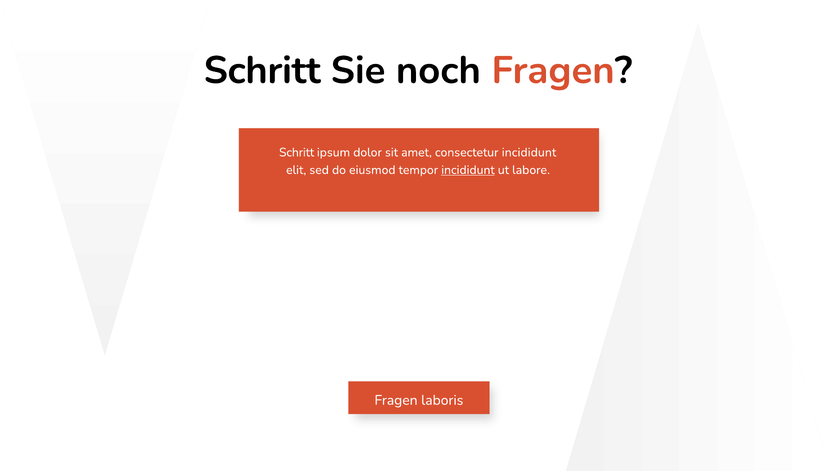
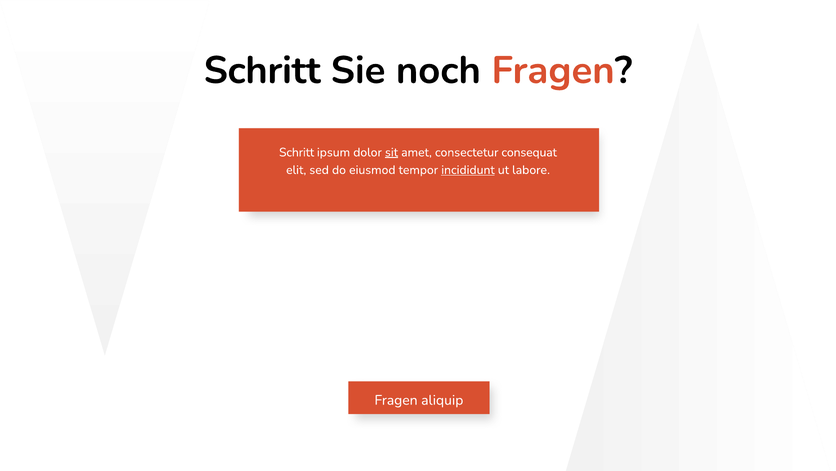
sit underline: none -> present (391, 152)
consectetur incididunt: incididunt -> consequat (529, 152)
laboris: laboris -> aliquip (442, 400)
